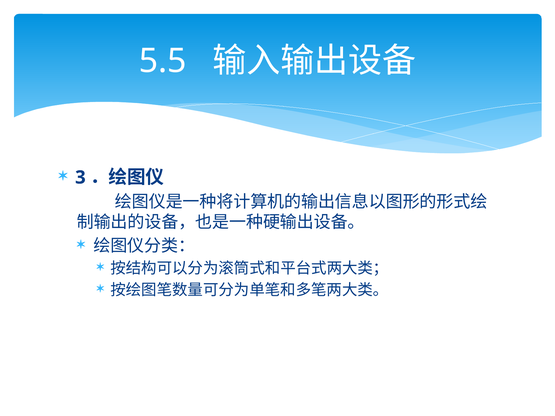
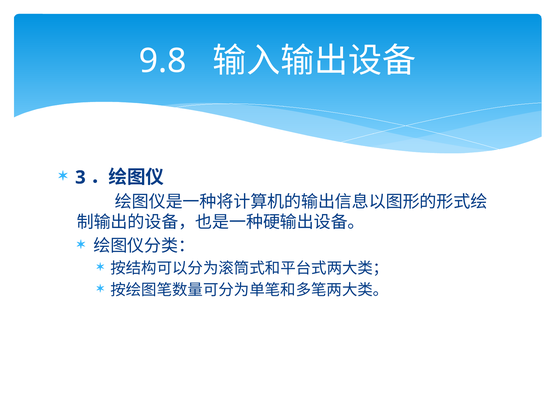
5.5: 5.5 -> 9.8 (163, 61)
